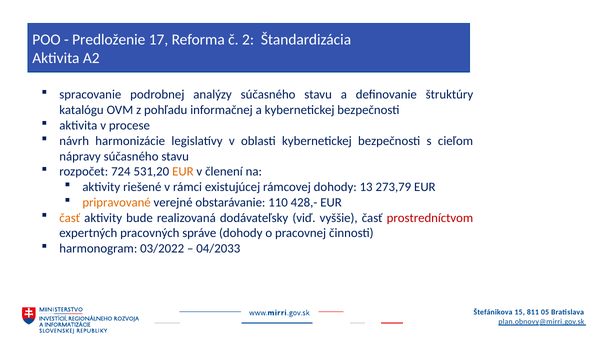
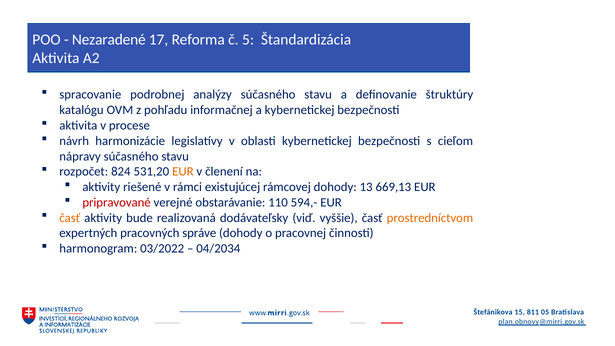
Predloženie: Predloženie -> Nezaradené (109, 39)
2: 2 -> 5 (248, 39)
724: 724 -> 824 (121, 172)
273,79: 273,79 -> 669,13 (393, 187)
pripravované colour: orange -> red (117, 202)
428,-: 428,- -> 594,- (304, 202)
prostredníctvom colour: red -> orange (430, 218)
04/2033: 04/2033 -> 04/2034 (218, 249)
